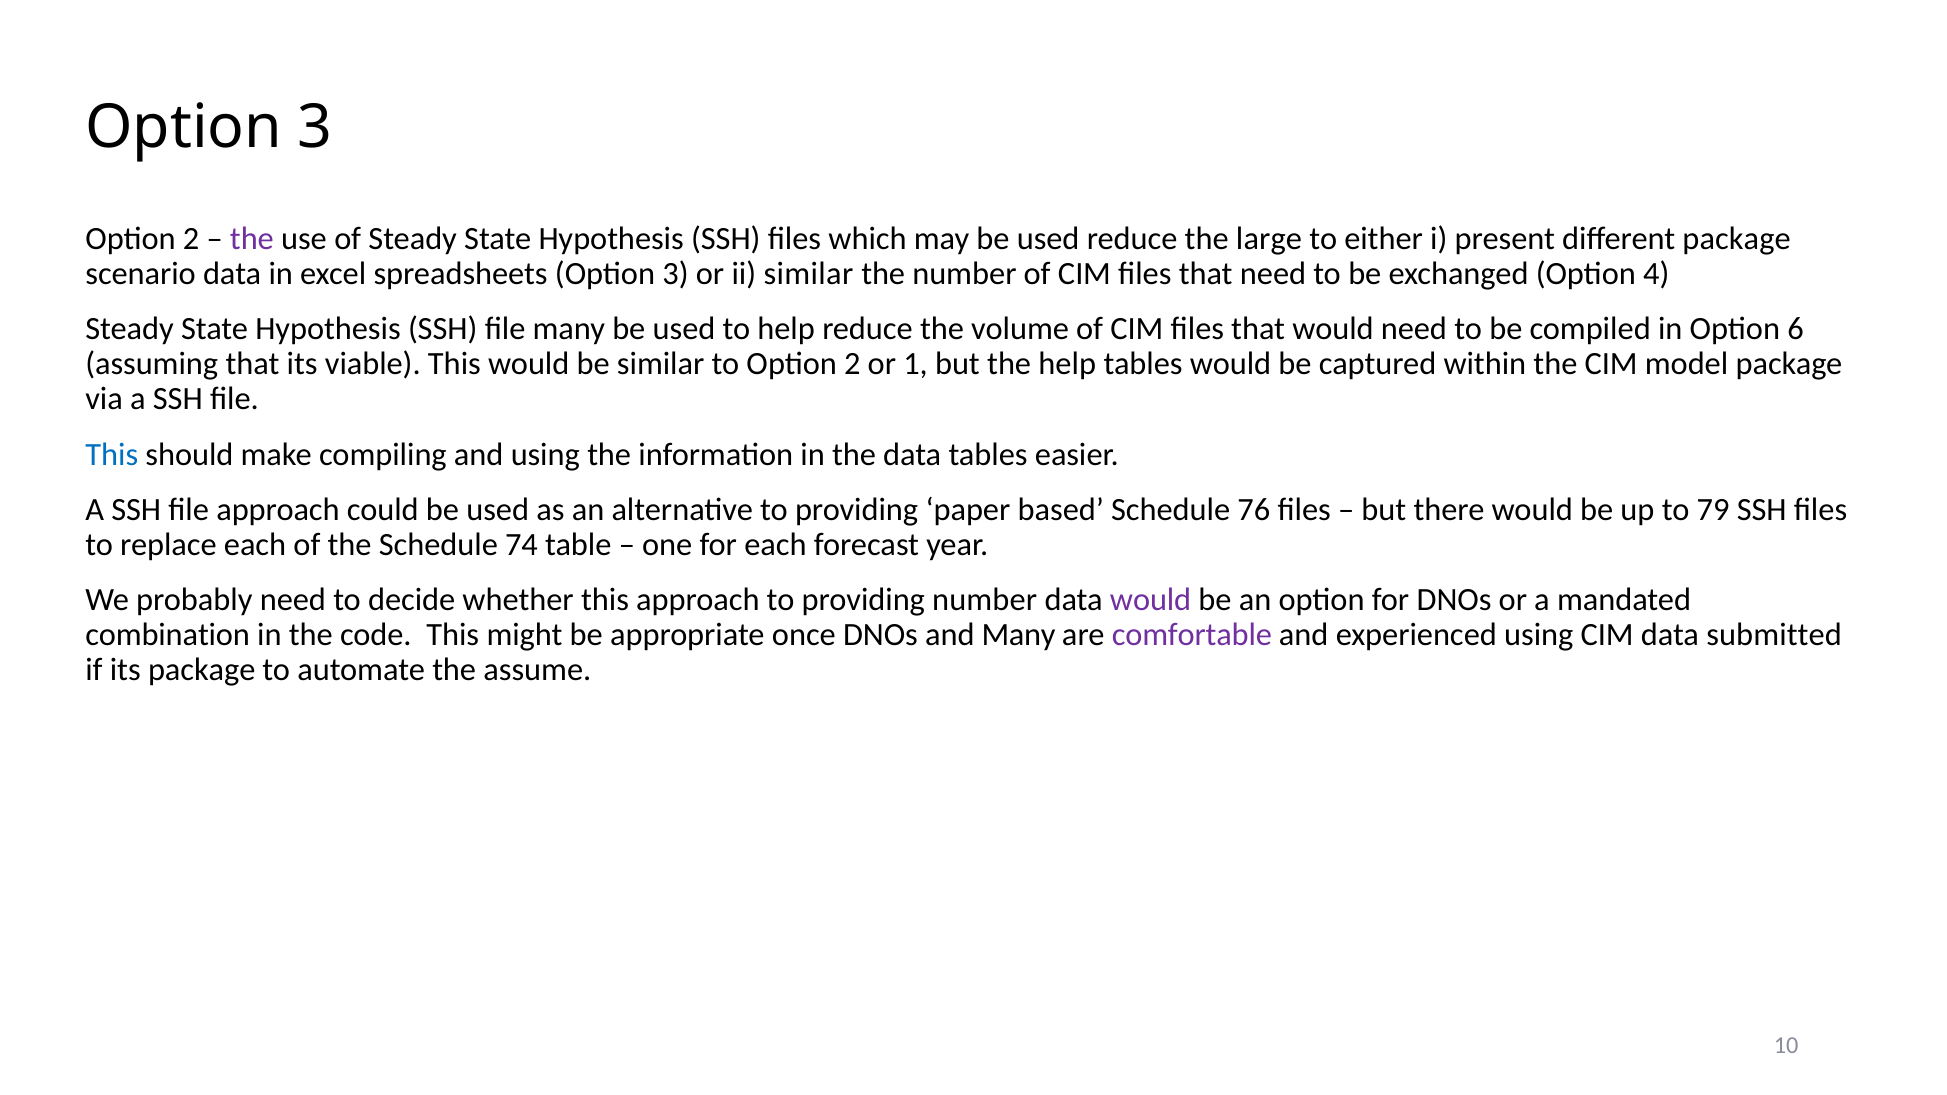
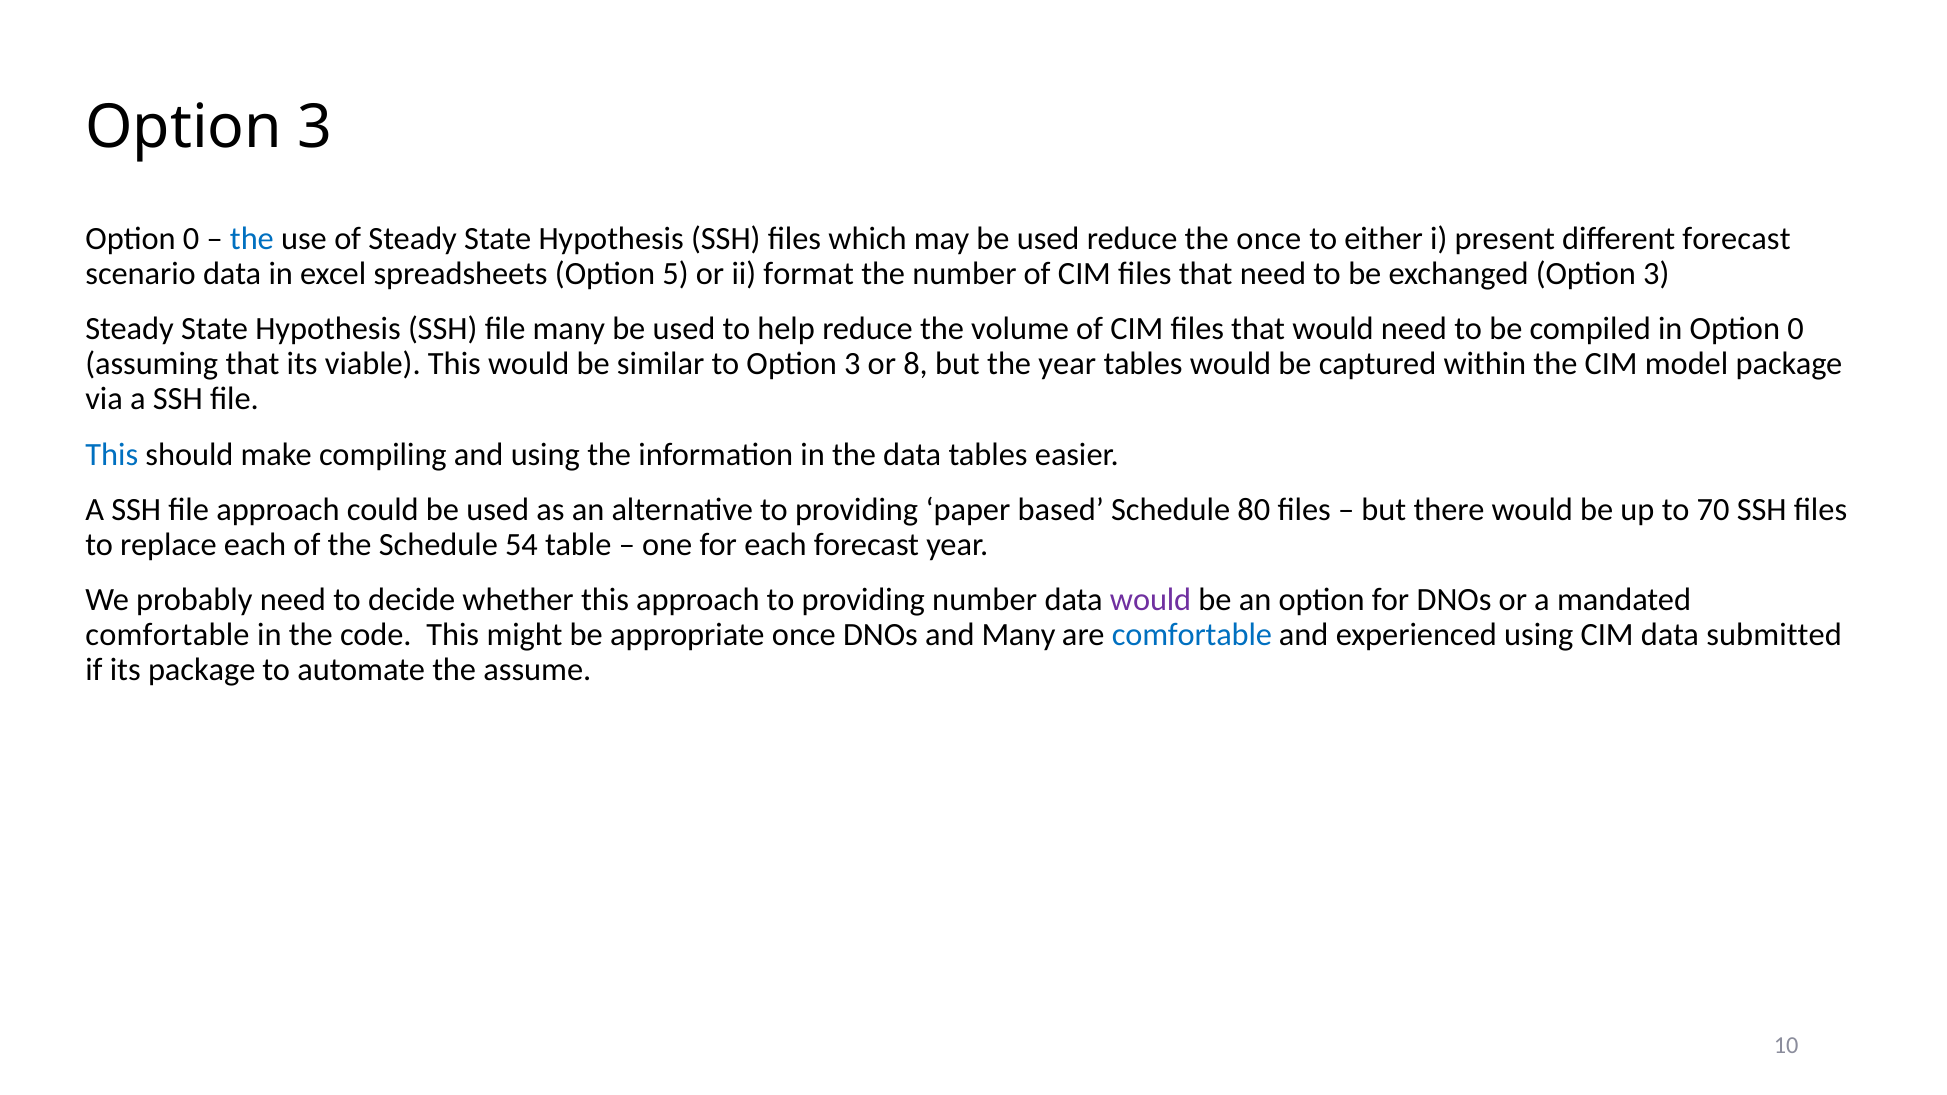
2: 2 -> 0 (191, 239)
the colour: purple -> blue (252, 239)
the large: large -> once (1269, 239)
different package: package -> forecast (1737, 239)
spreadsheets Option 3: 3 -> 5 (675, 274)
ii similar: similar -> format (809, 274)
exchanged Option 4: 4 -> 3 (1656, 274)
in Option 6: 6 -> 0 (1796, 329)
to Option 2: 2 -> 3 (852, 364)
1: 1 -> 8 (916, 364)
the help: help -> year (1067, 364)
76: 76 -> 80 (1254, 510)
79: 79 -> 70 (1713, 510)
74: 74 -> 54 (522, 545)
combination: combination -> comfortable (167, 635)
comfortable colour: purple -> blue (1192, 635)
